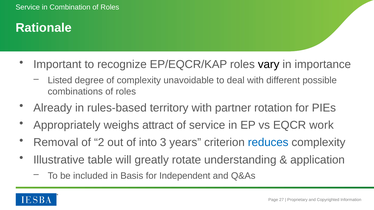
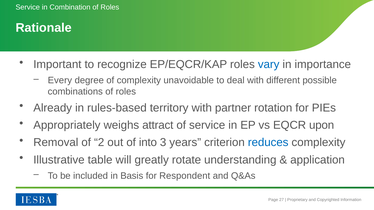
vary colour: black -> blue (269, 65)
Listed: Listed -> Every (60, 81)
work: work -> upon (322, 125)
Independent: Independent -> Respondent (185, 176)
